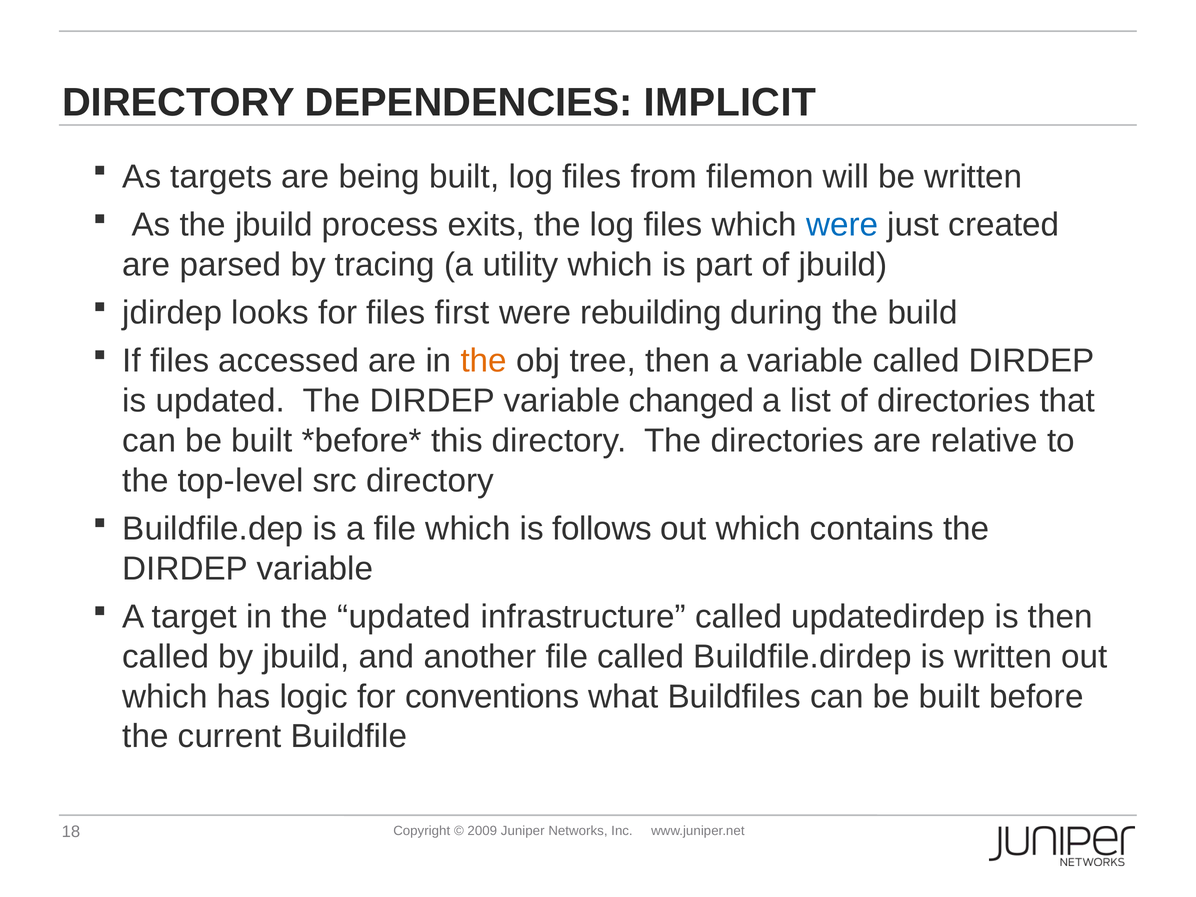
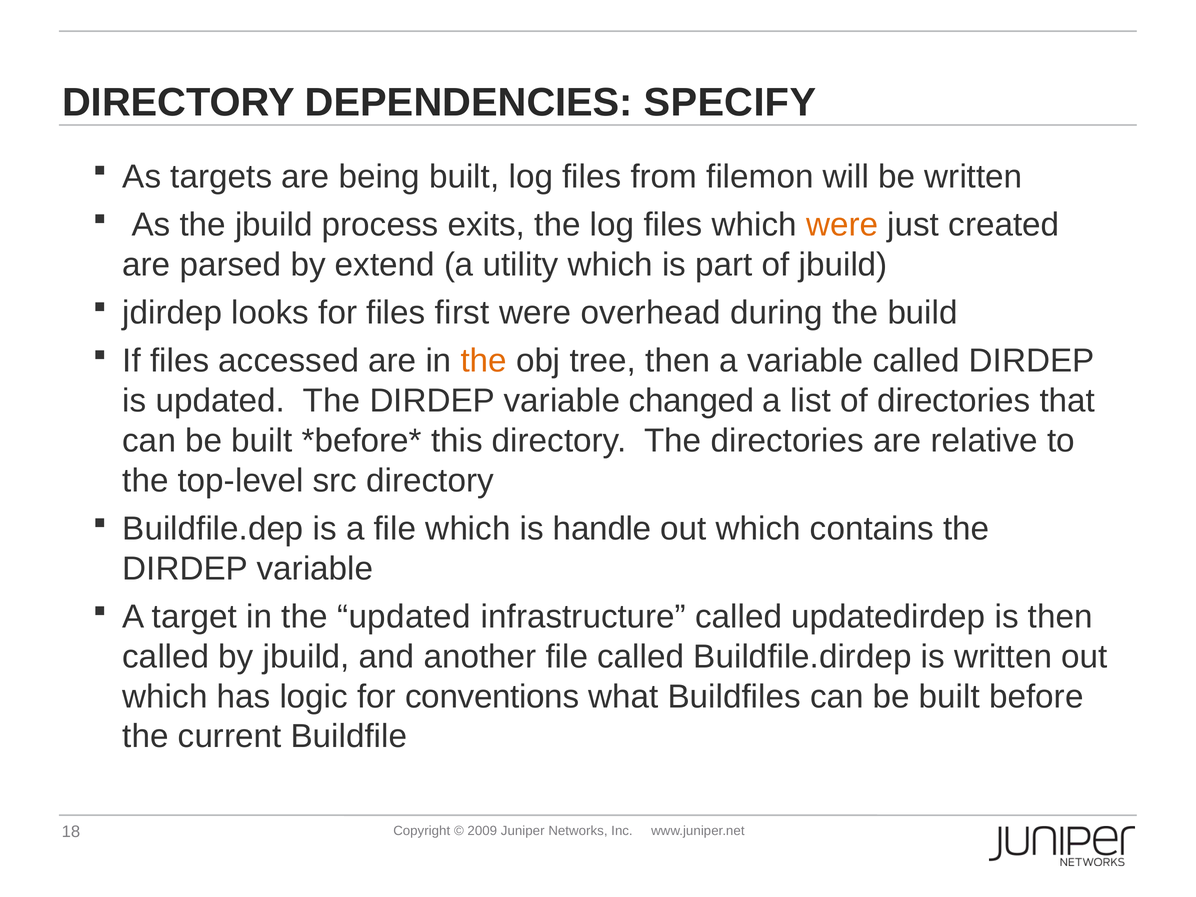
IMPLICIT: IMPLICIT -> SPECIFY (730, 103)
were colour: blue -> orange (842, 225)
tracing: tracing -> extend (385, 265)
rebuilding: rebuilding -> overhead (651, 313)
follows: follows -> handle (602, 529)
